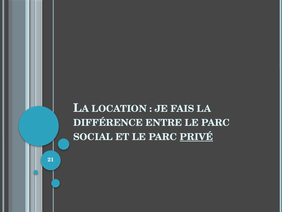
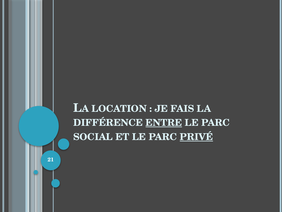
ENTRE underline: none -> present (164, 123)
